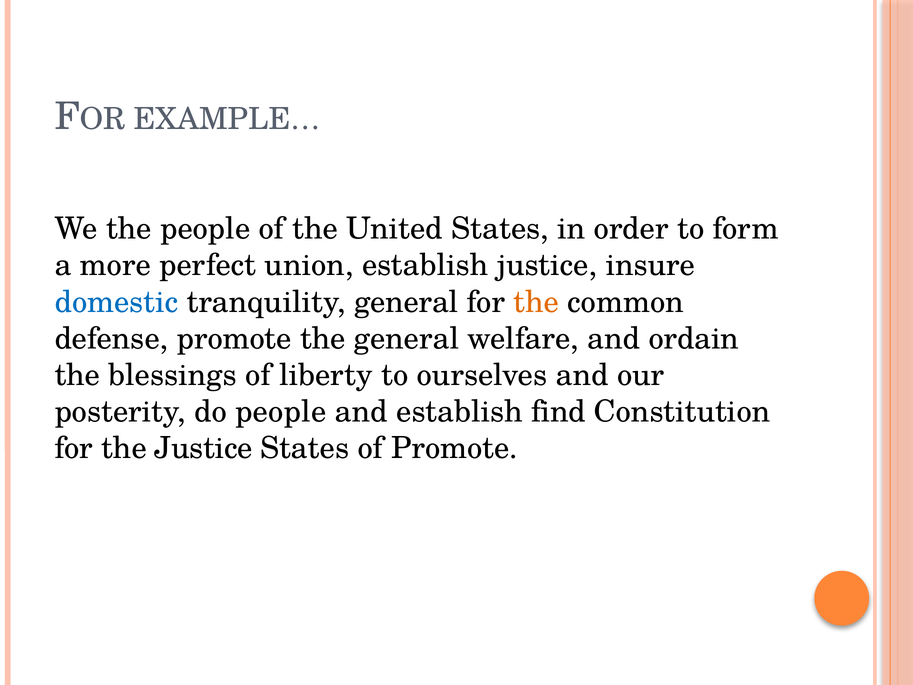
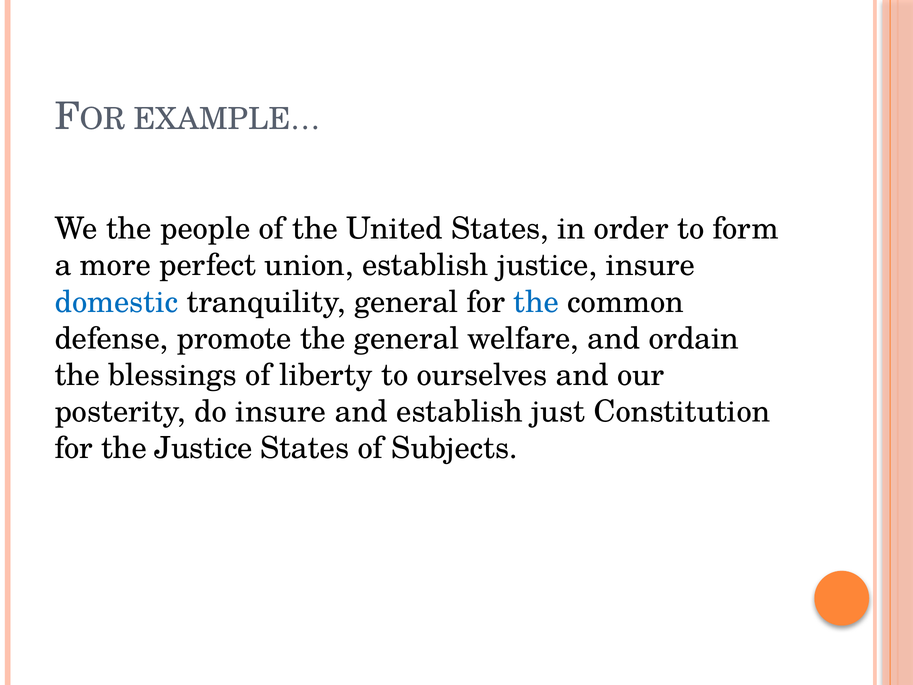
the colour: orange -> blue (536, 302)
do people: people -> insure (281, 411)
find: find -> just (558, 411)
of Promote: Promote -> Subjects (455, 448)
